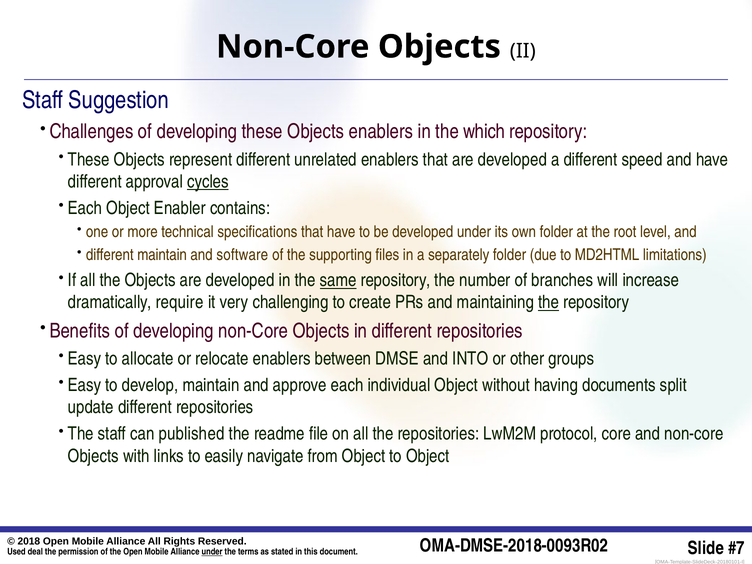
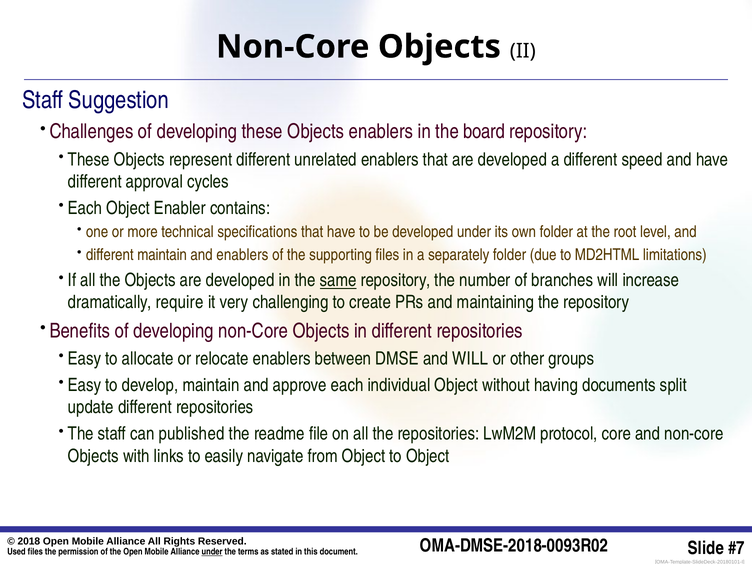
which: which -> board (484, 132)
cycles underline: present -> none (208, 181)
and software: software -> enablers (242, 255)
the underline: present -> none (549, 302)
and INTO: INTO -> WILL (470, 359)
deal: deal -> files (35, 552)
